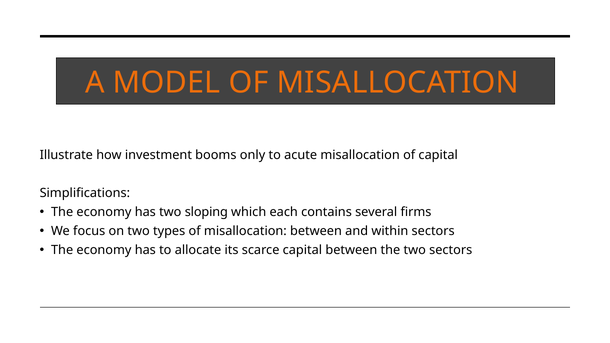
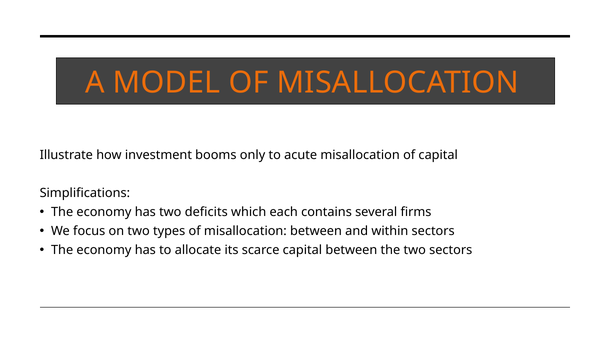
sloping: sloping -> deficits (206, 212)
